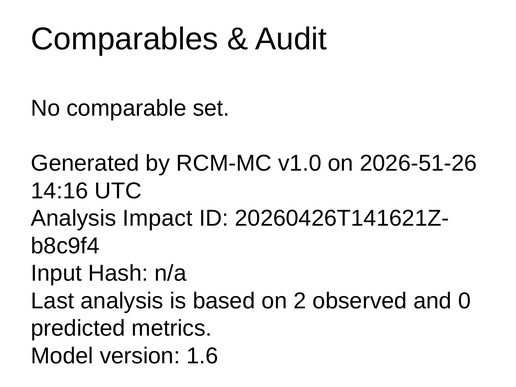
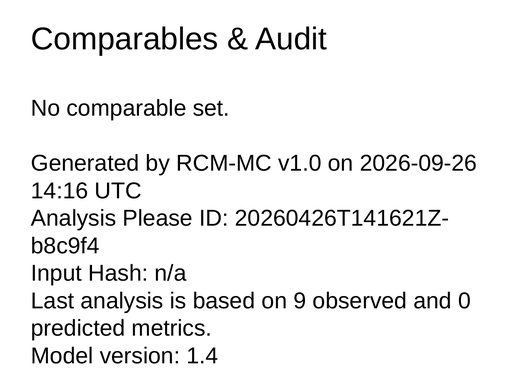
2026-51-26: 2026-51-26 -> 2026-09-26 (418, 163)
Impact: Impact -> Please (158, 218)
2: 2 -> 9 (300, 301)
1.6: 1.6 -> 1.4 (202, 356)
